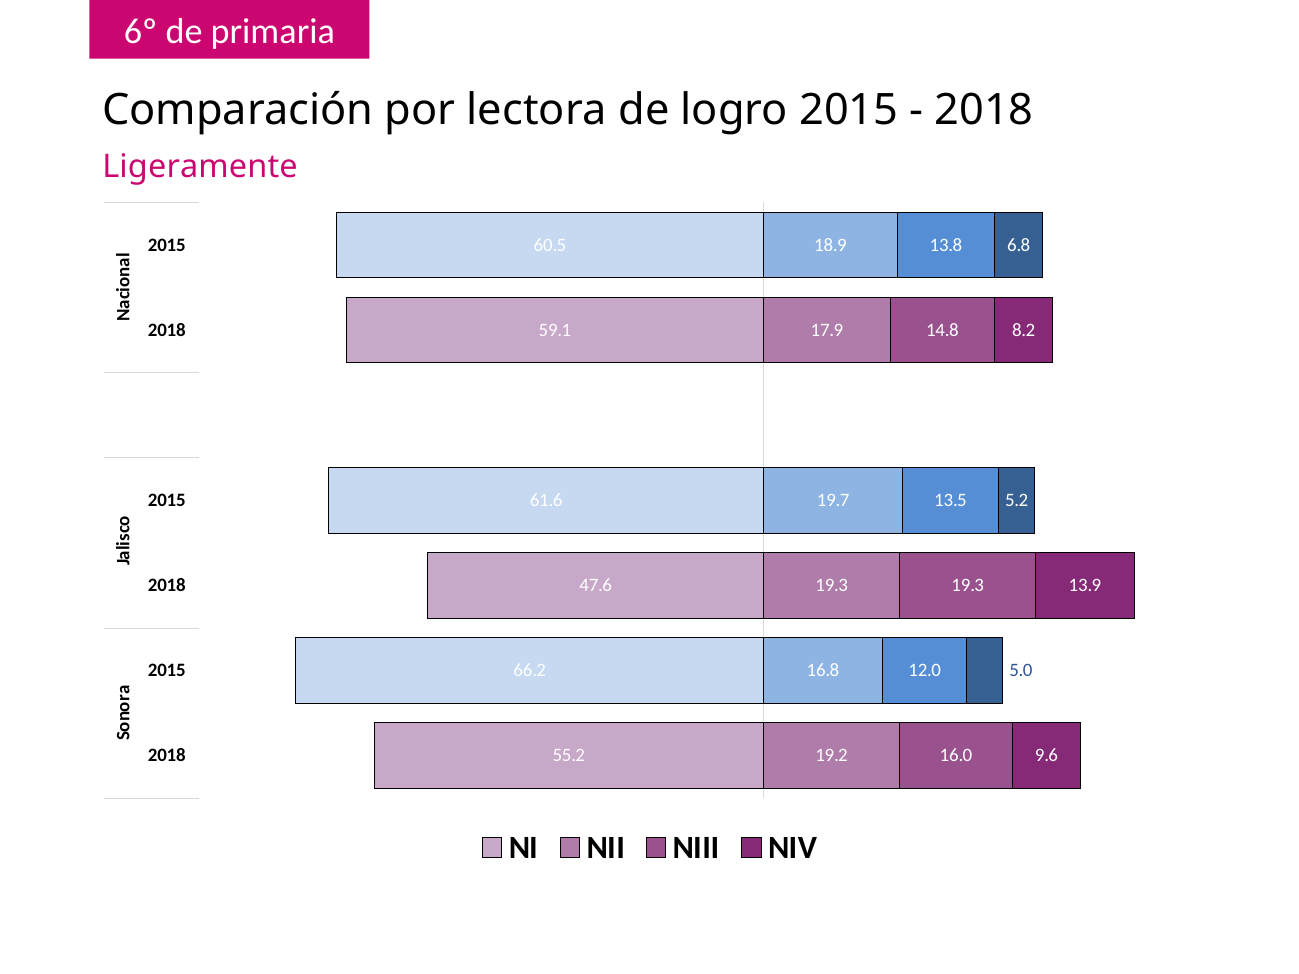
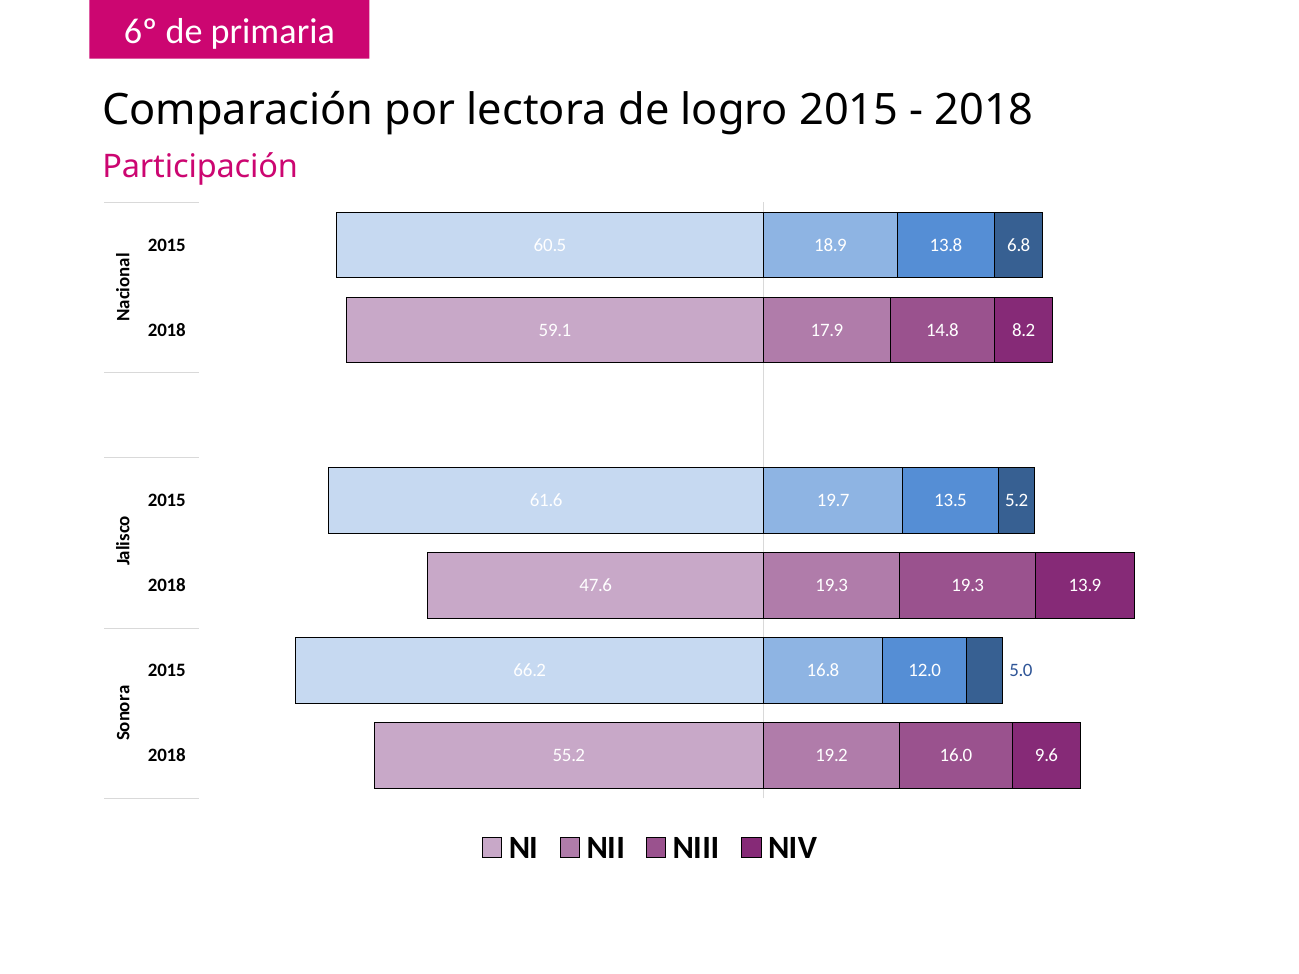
Ligeramente: Ligeramente -> Participación (200, 167)
